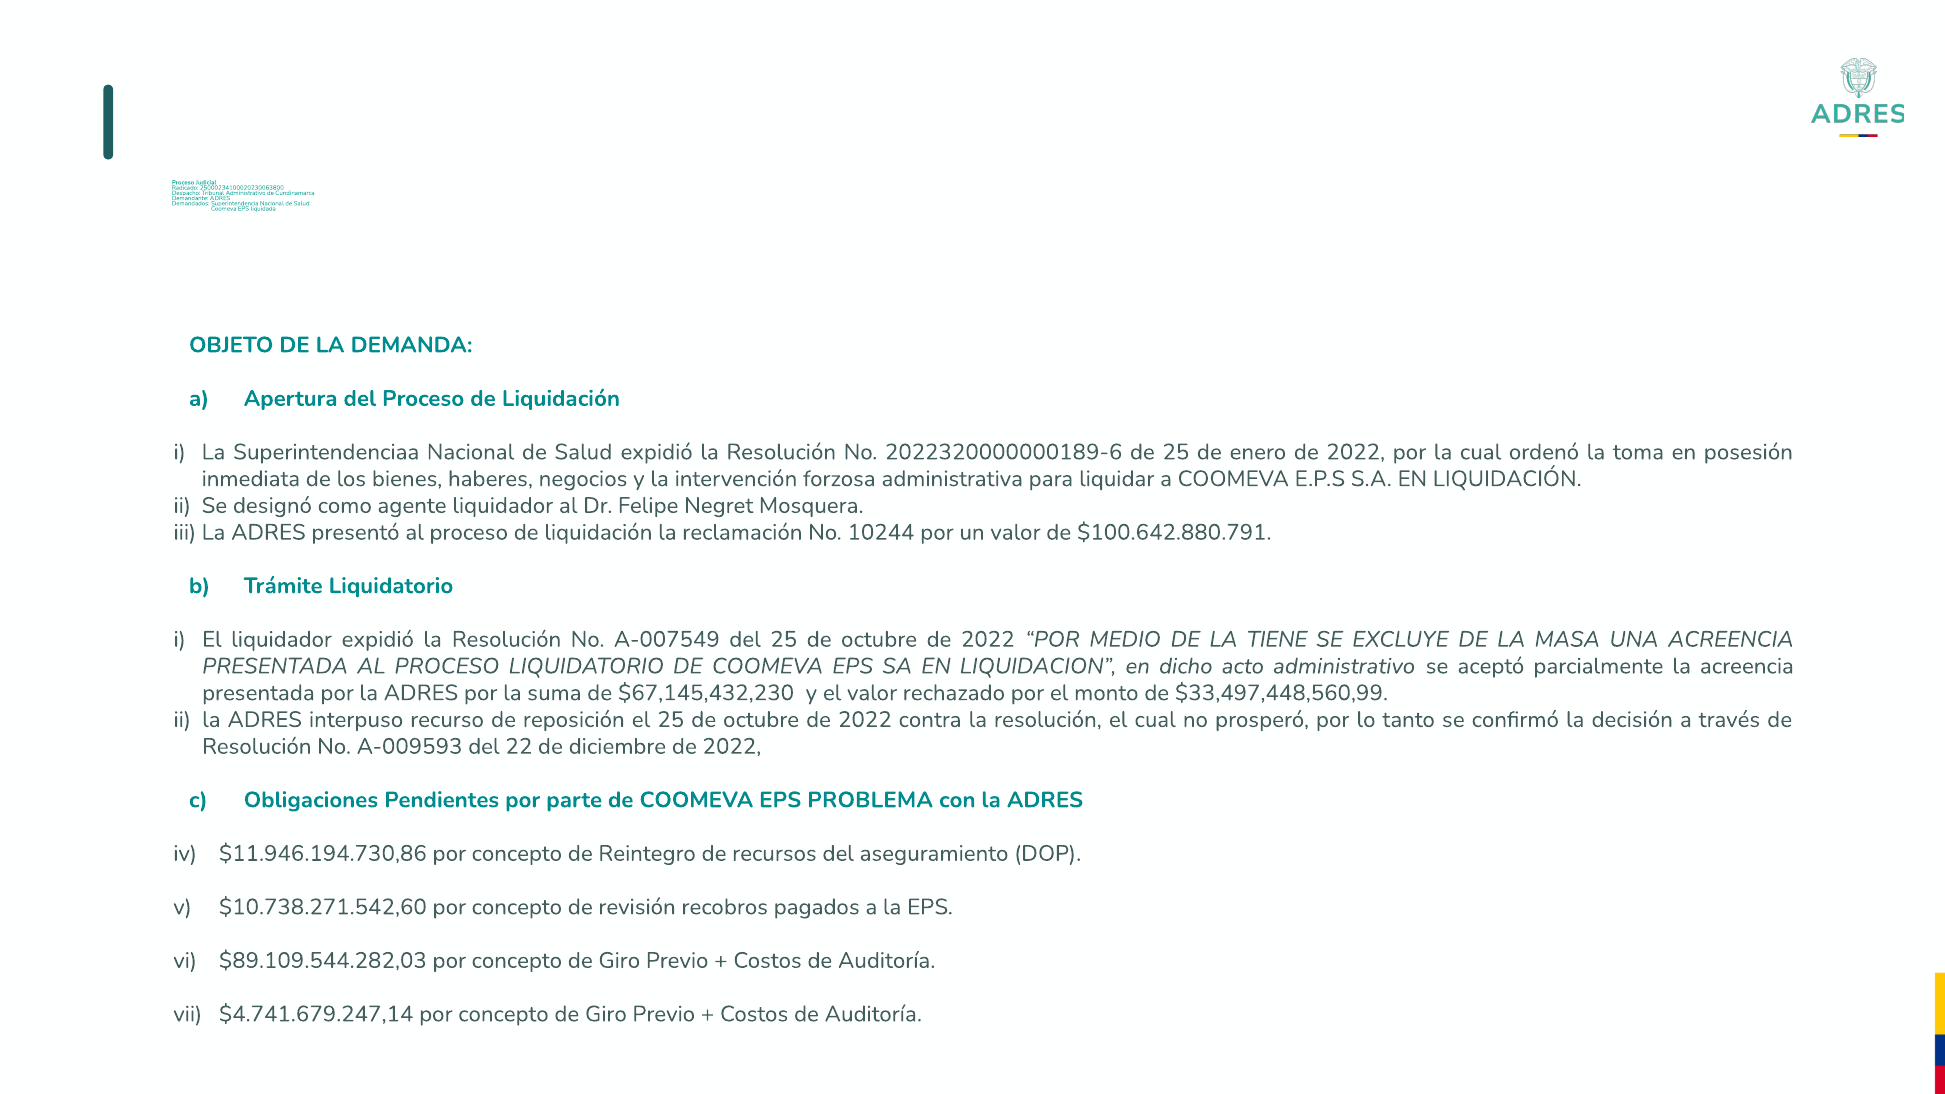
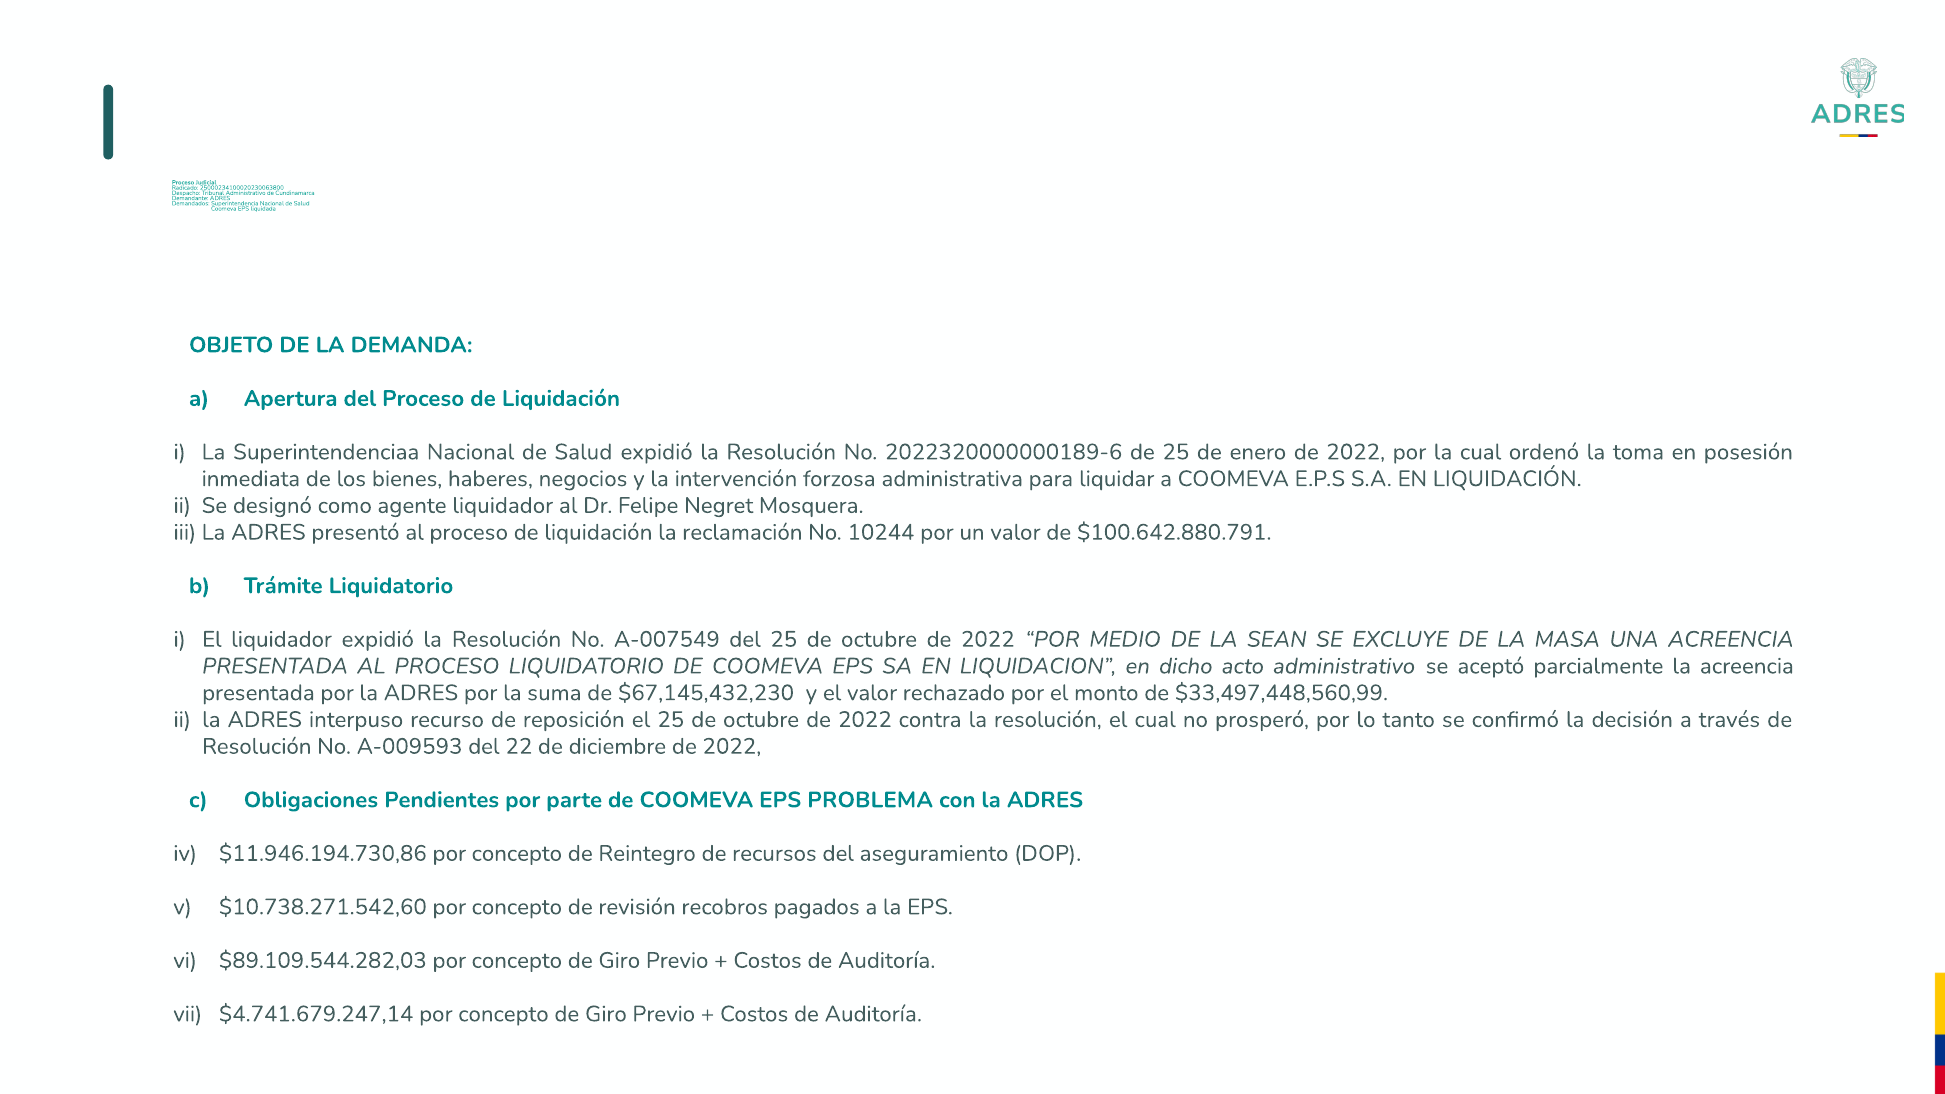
TIENE: TIENE -> SEAN (1277, 639)
